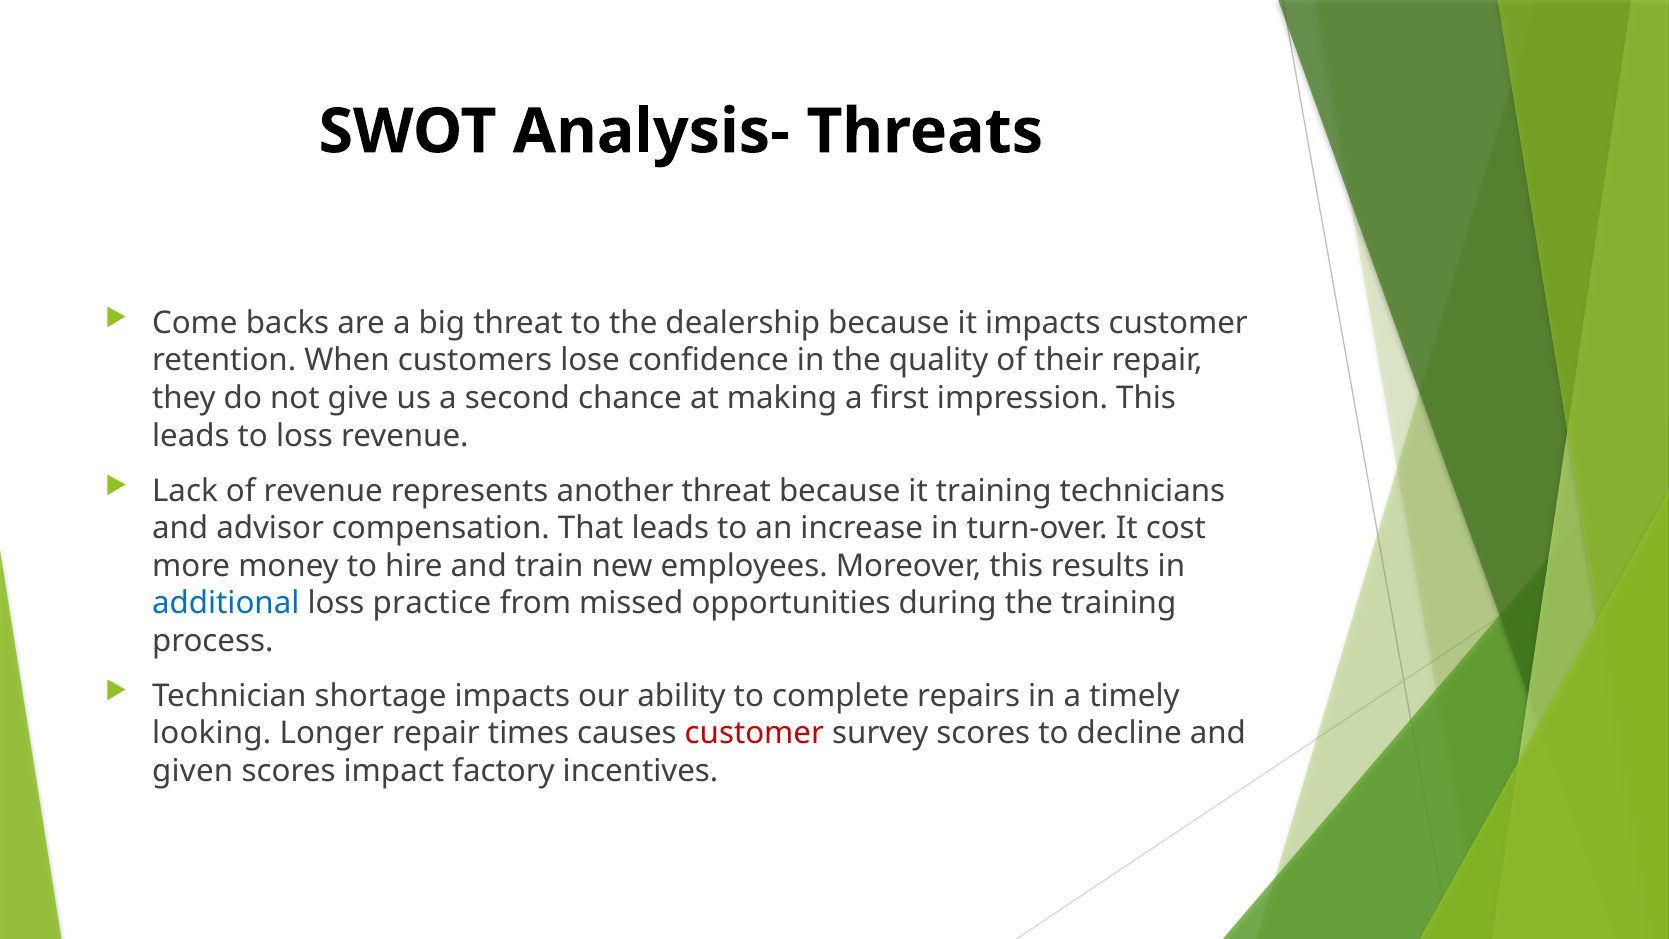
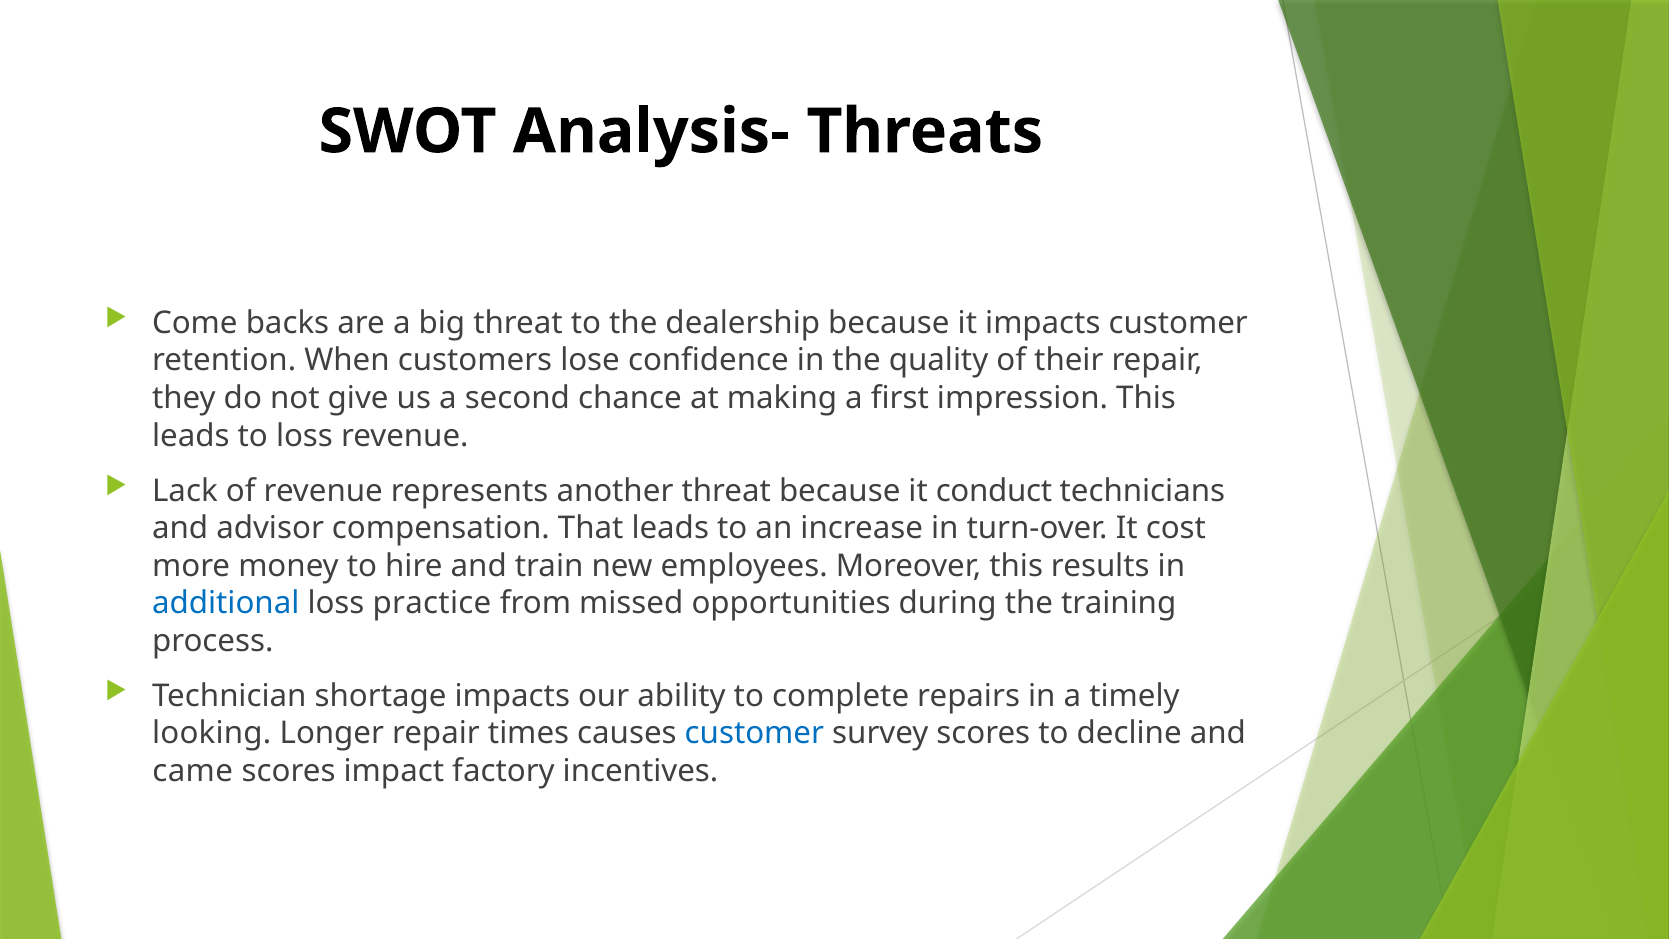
it training: training -> conduct (994, 491)
customer colour: red -> blue (754, 733)
given: given -> came (193, 771)
